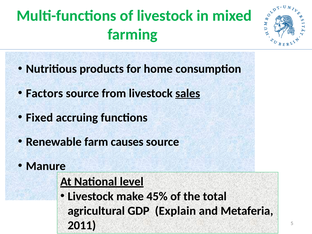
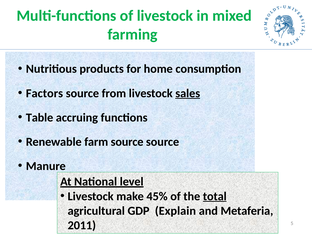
Fixed: Fixed -> Table (40, 118)
farm causes: causes -> source (127, 142)
total underline: none -> present (215, 196)
